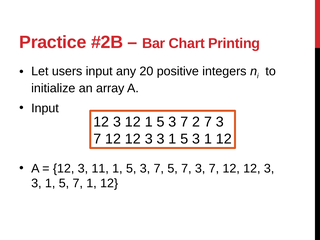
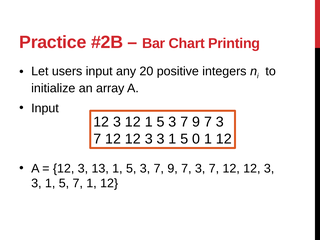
2: 2 -> 9 (196, 122)
3 1 5 3: 3 -> 0 (196, 139)
11: 11 -> 13 (100, 168)
5: 5 -> 9 (173, 168)
